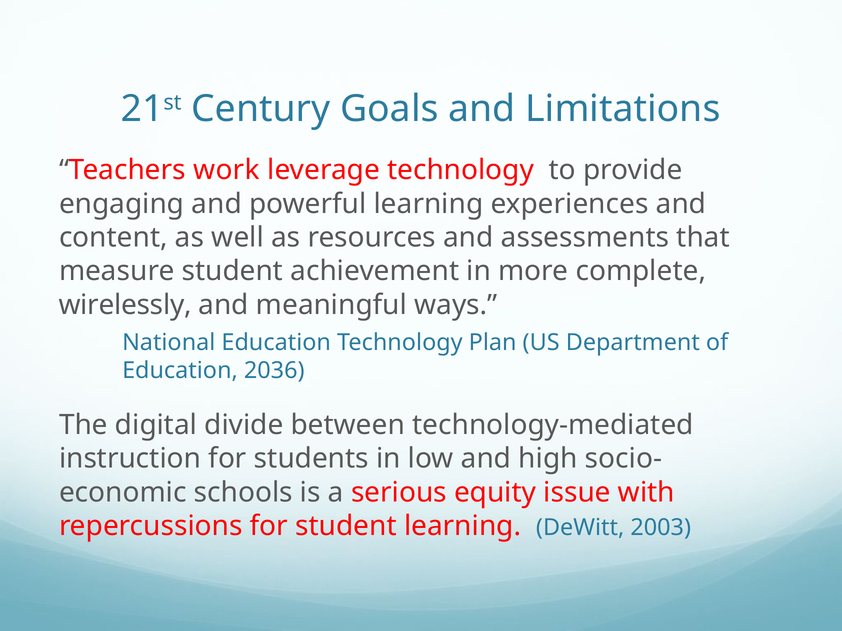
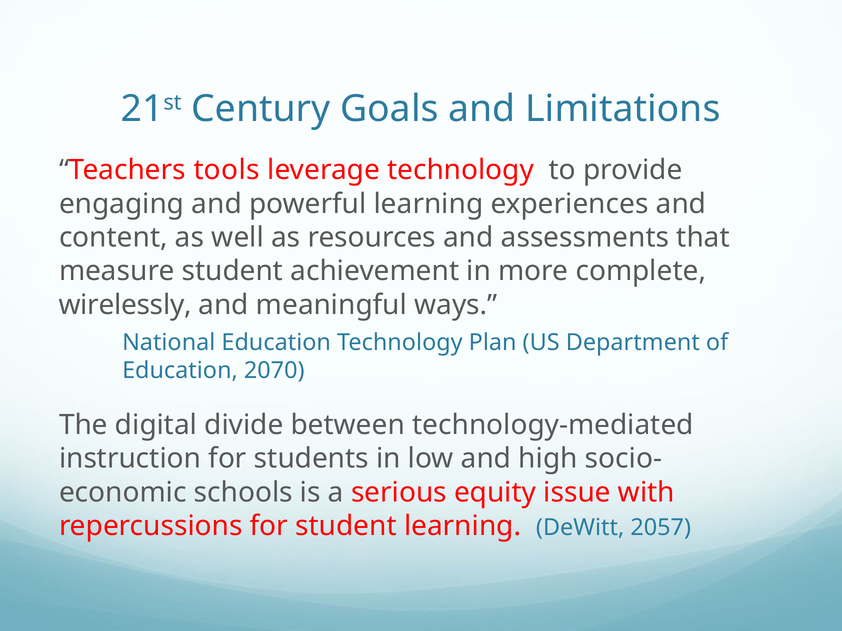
work: work -> tools (227, 170)
2036: 2036 -> 2070 (274, 371)
2003: 2003 -> 2057 (661, 528)
